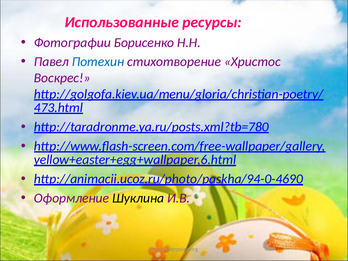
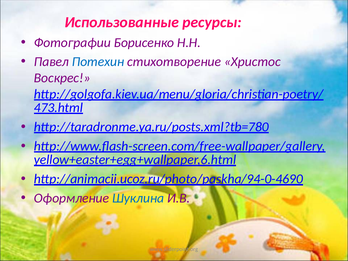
Шуклина colour: black -> blue (138, 198)
